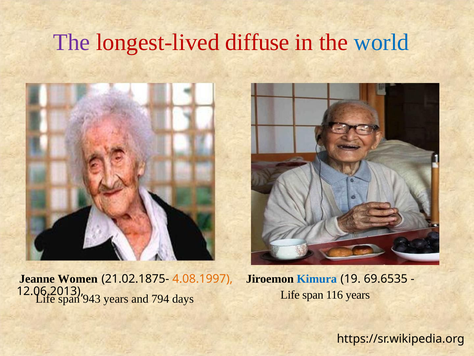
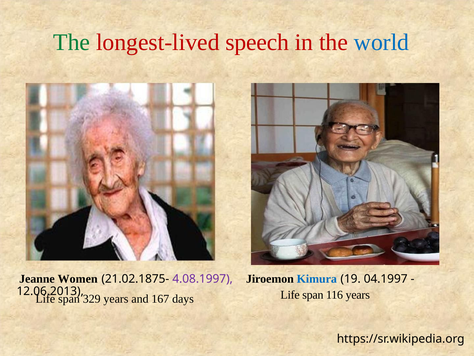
The colour: purple -> green (72, 42)
diffuse: diffuse -> speech (257, 42)
4.08.1997 colour: orange -> purple (203, 279)
69.6535: 69.6535 -> 04.1997 (386, 279)
943: 943 -> 329 (92, 298)
794: 794 -> 167 (160, 298)
